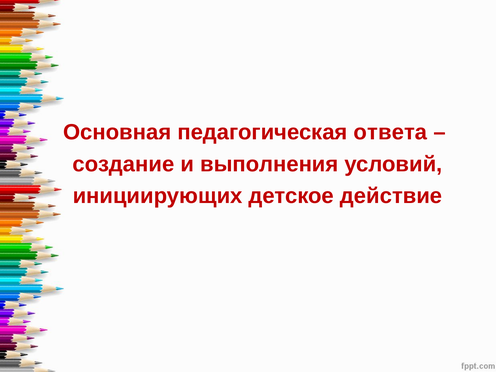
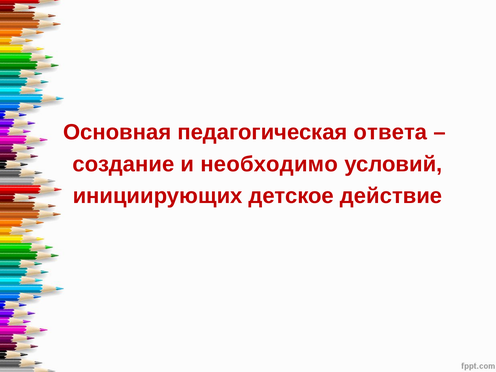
выполнения: выполнения -> необходимо (269, 164)
